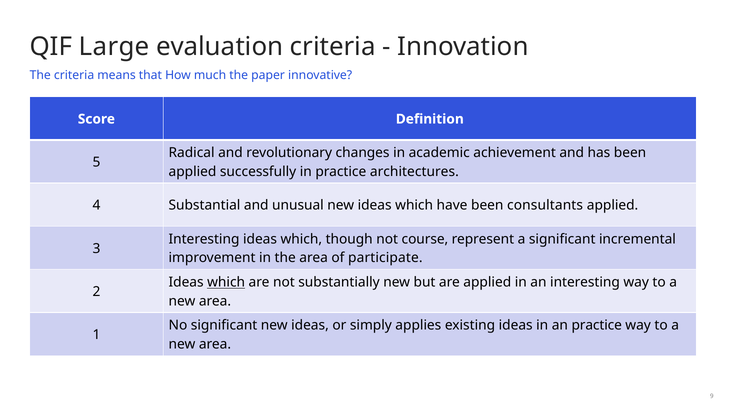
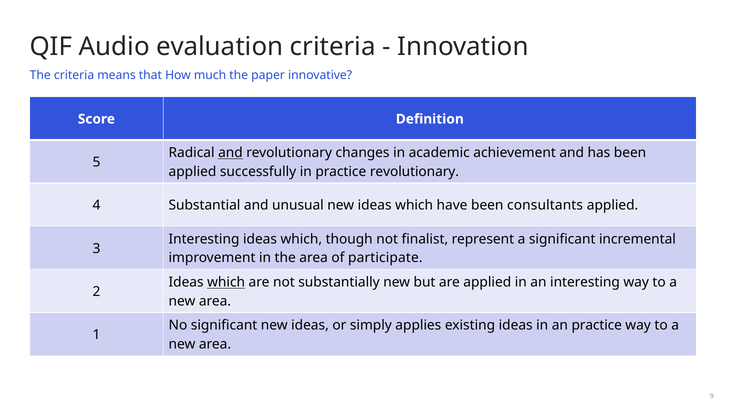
Large: Large -> Audio (114, 47)
and underline: none -> present (230, 153)
practice architectures: architectures -> revolutionary (414, 171)
course: course -> finalist (425, 239)
